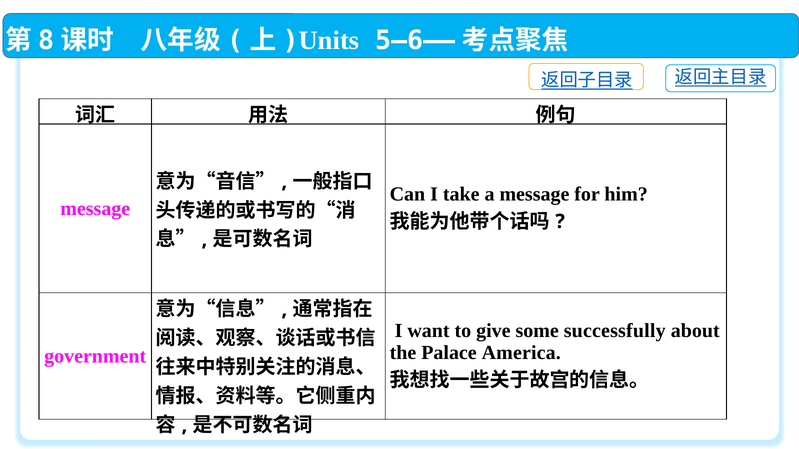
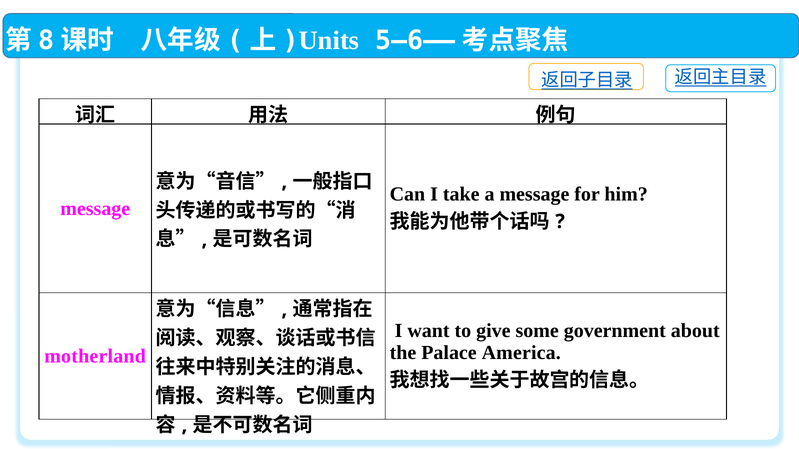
successfully: successfully -> government (615, 331)
government: government -> motherland (95, 356)
